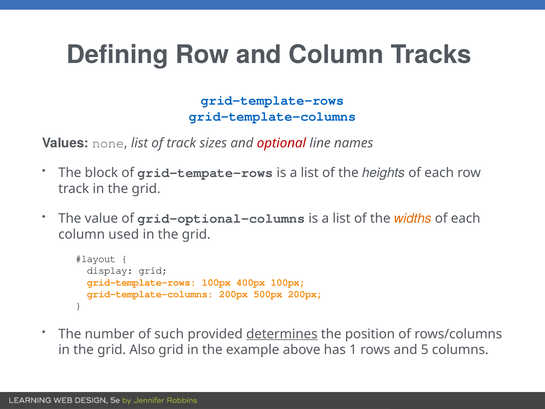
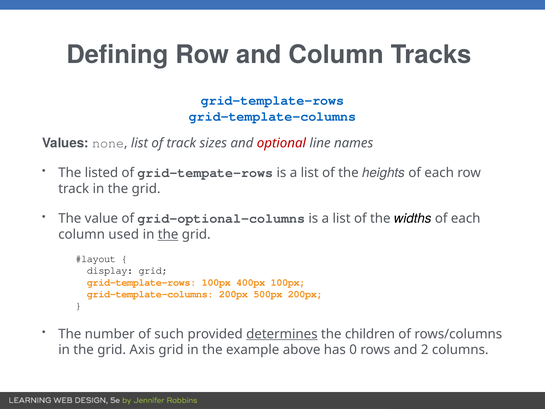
block: block -> listed (101, 173)
widths colour: orange -> black (413, 218)
the underline: none -> present (168, 234)
position: position -> children (370, 334)
Also: Also -> Axis (142, 350)
1: 1 -> 0 (353, 350)
5: 5 -> 2 (425, 350)
